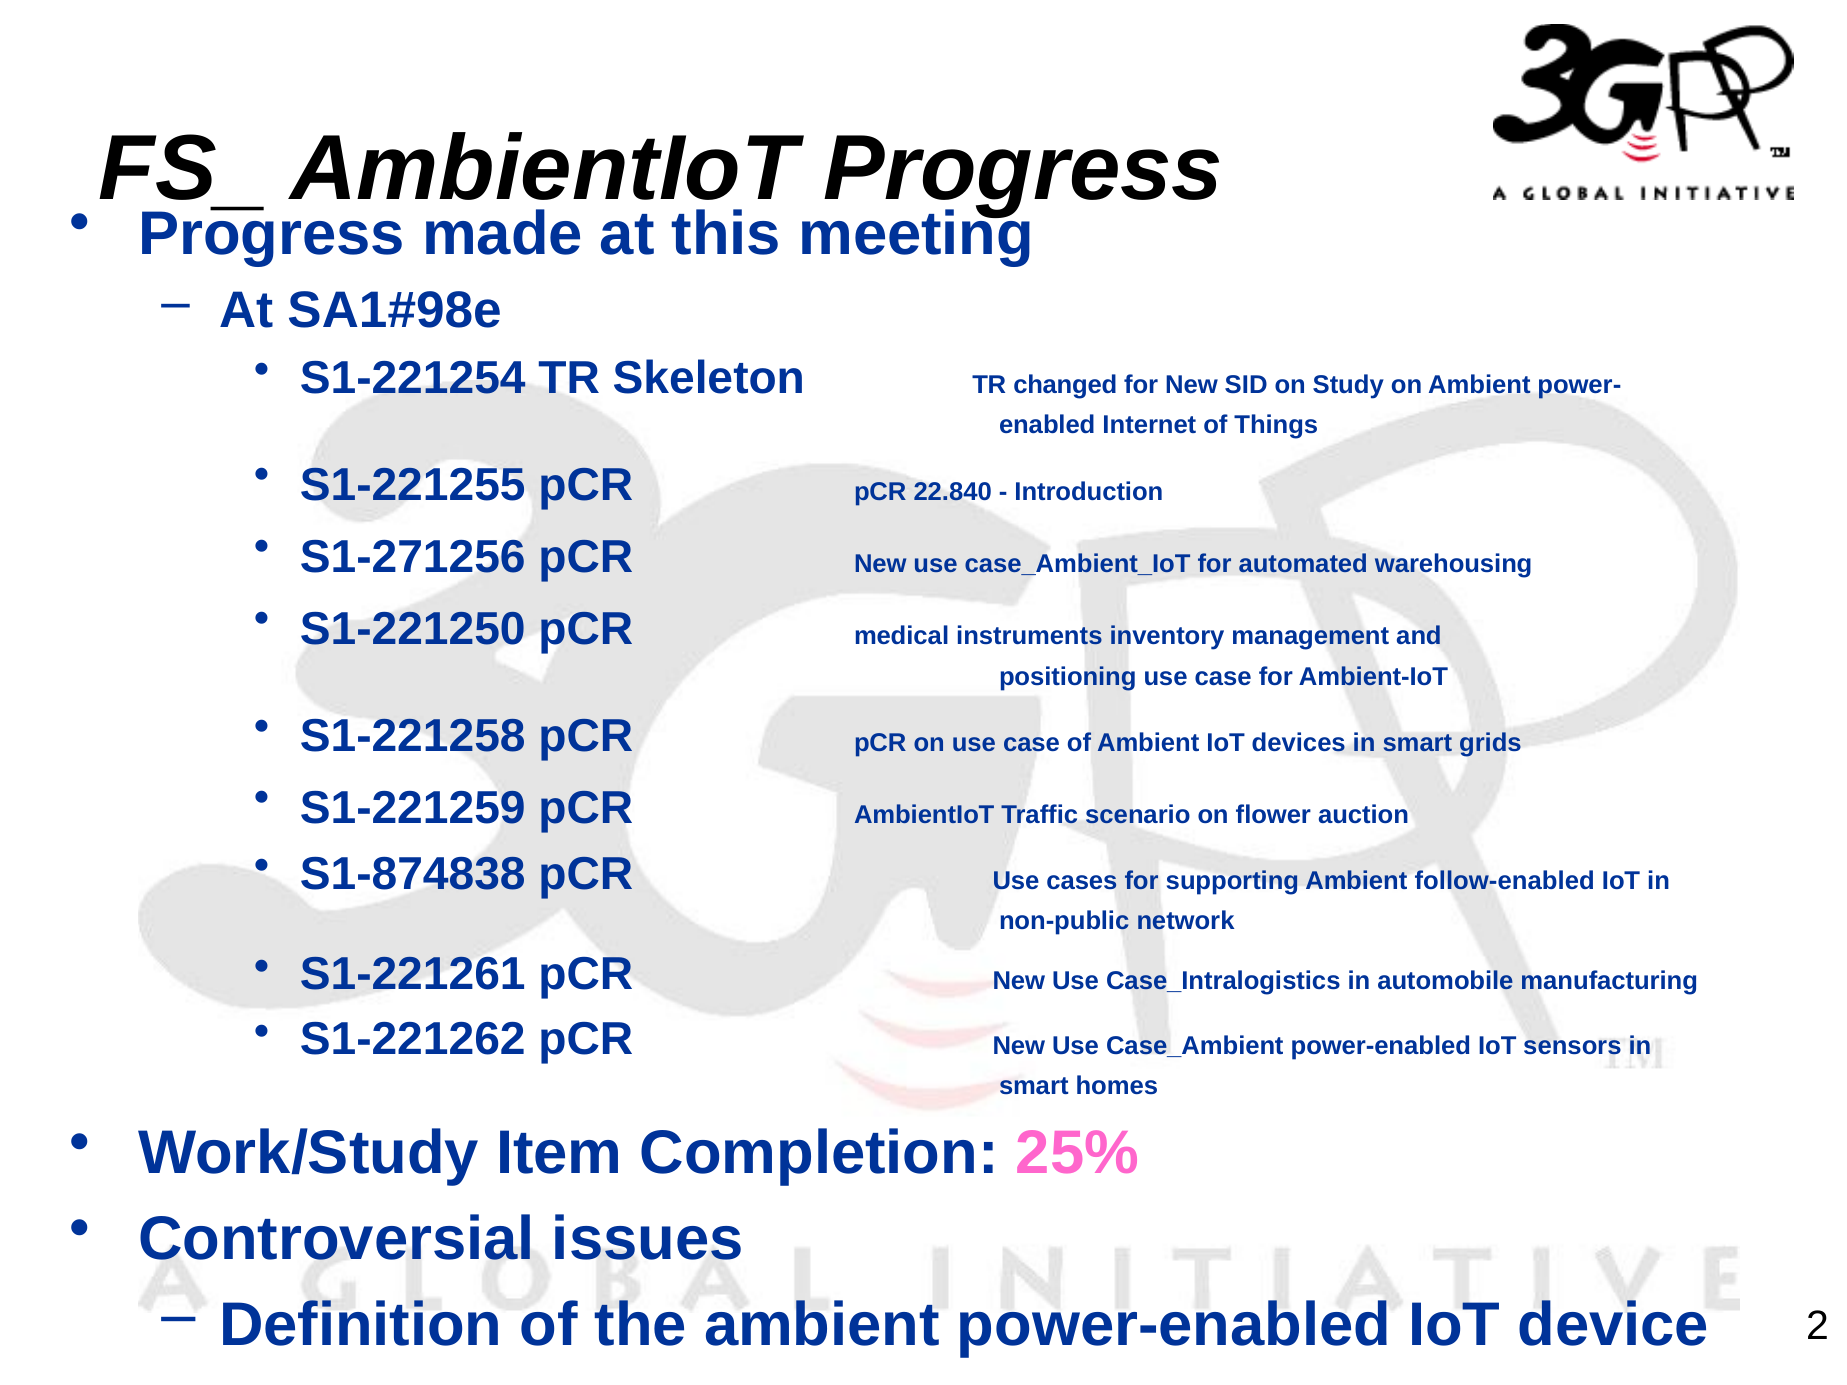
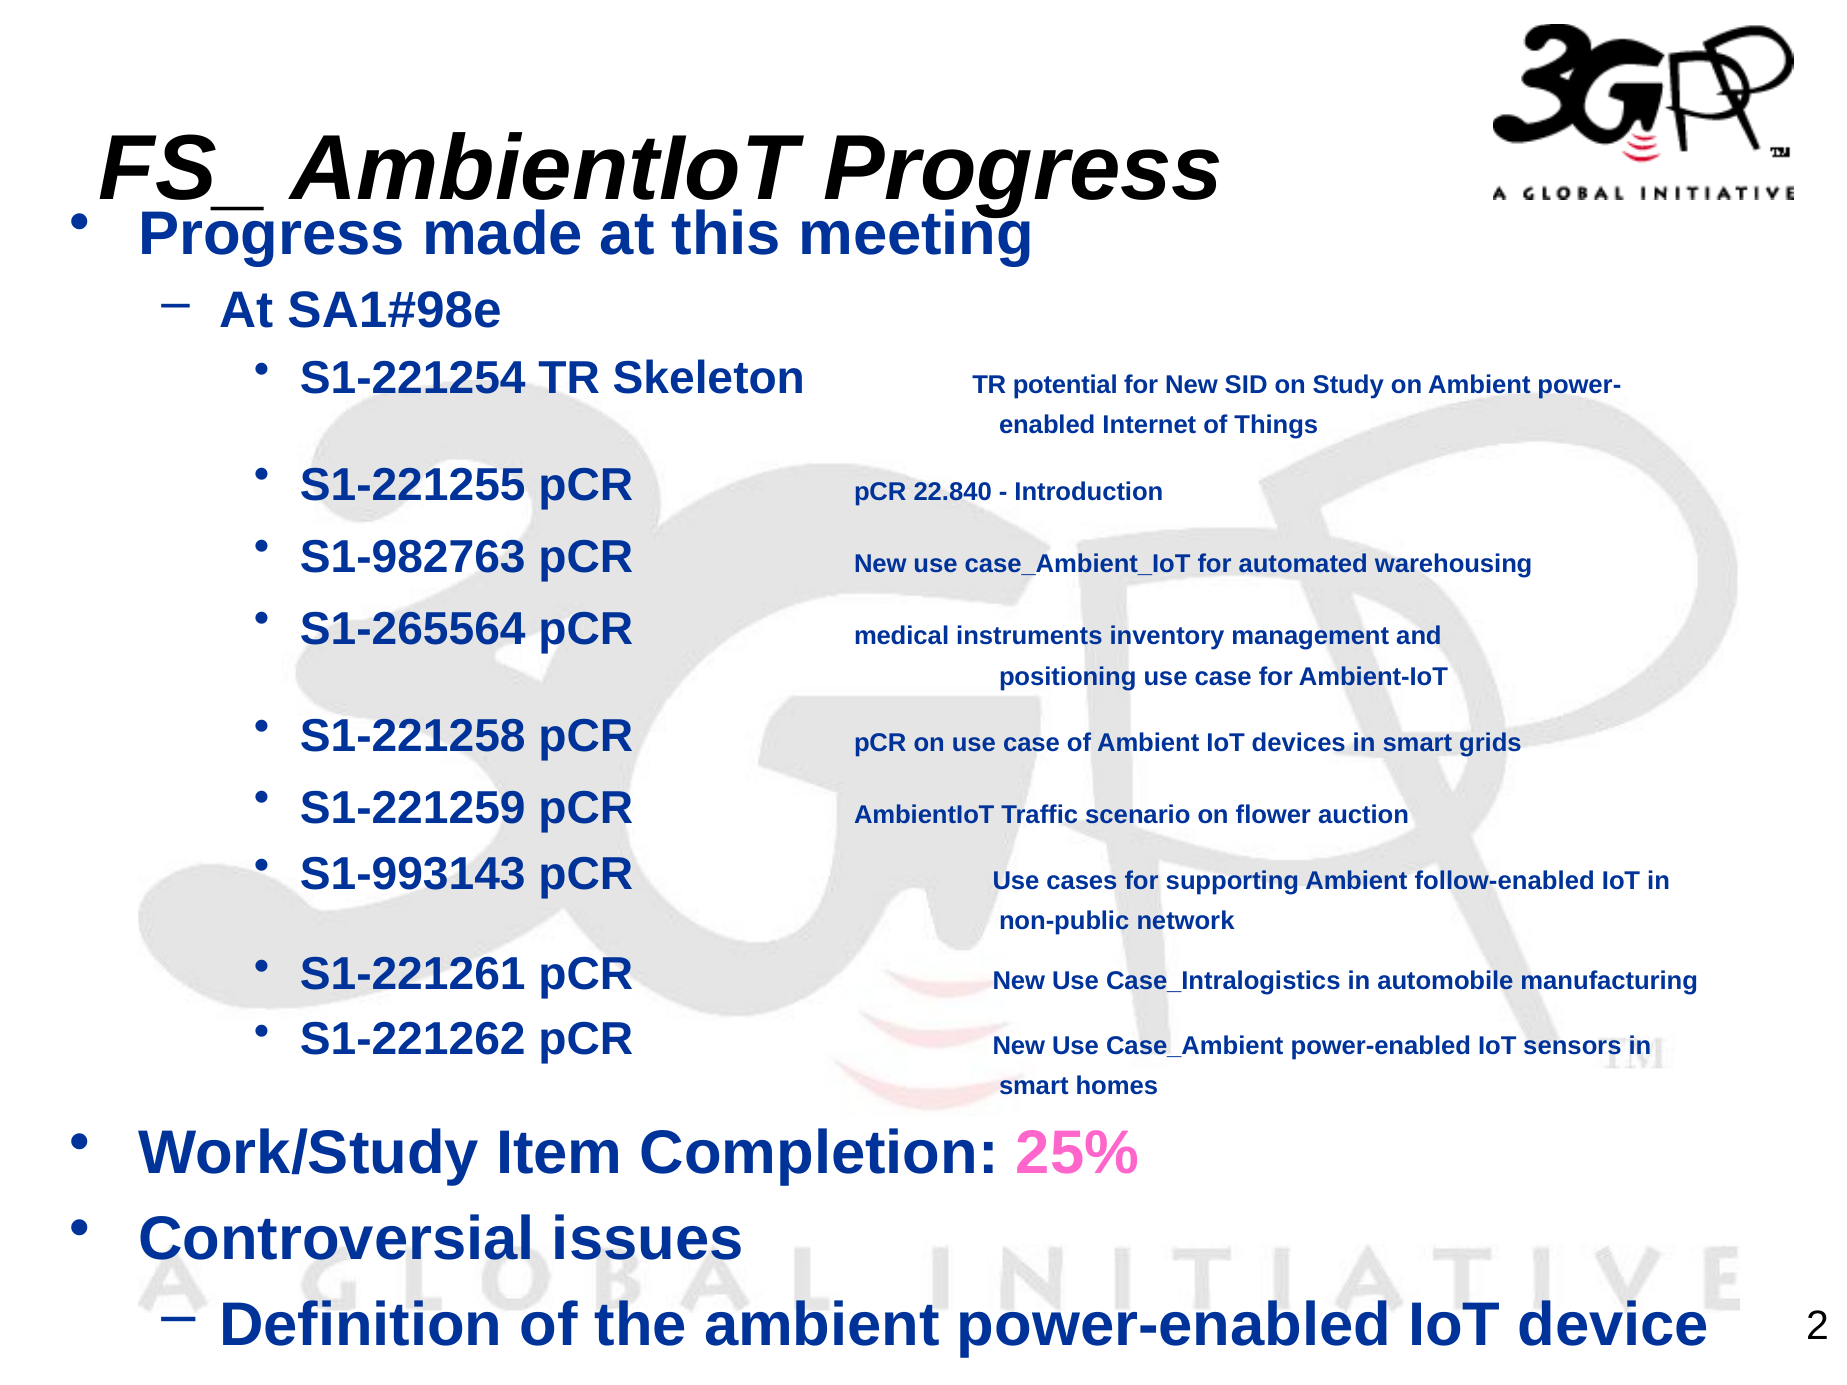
changed: changed -> potential (1065, 385)
S1-271256: S1-271256 -> S1-982763 (413, 557)
S1-221250: S1-221250 -> S1-265564 (413, 629)
S1-874838: S1-874838 -> S1-993143 (413, 874)
